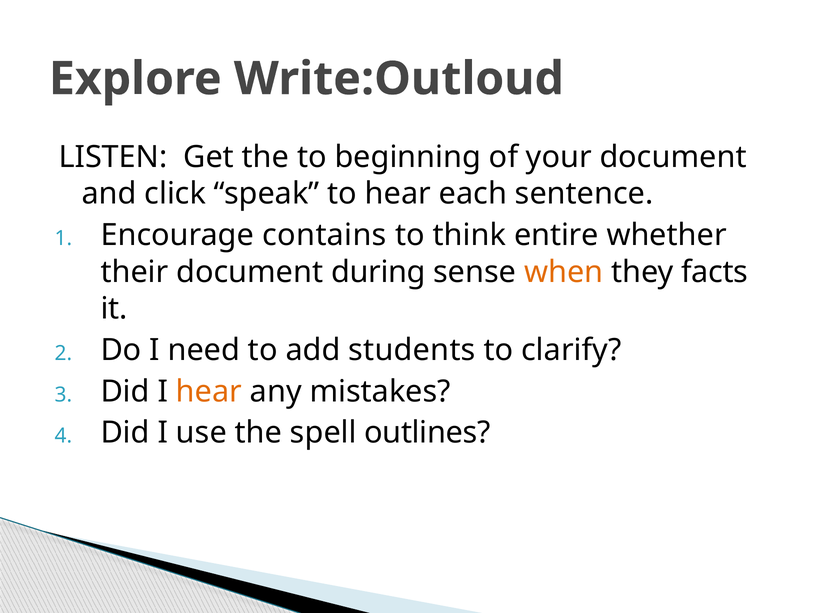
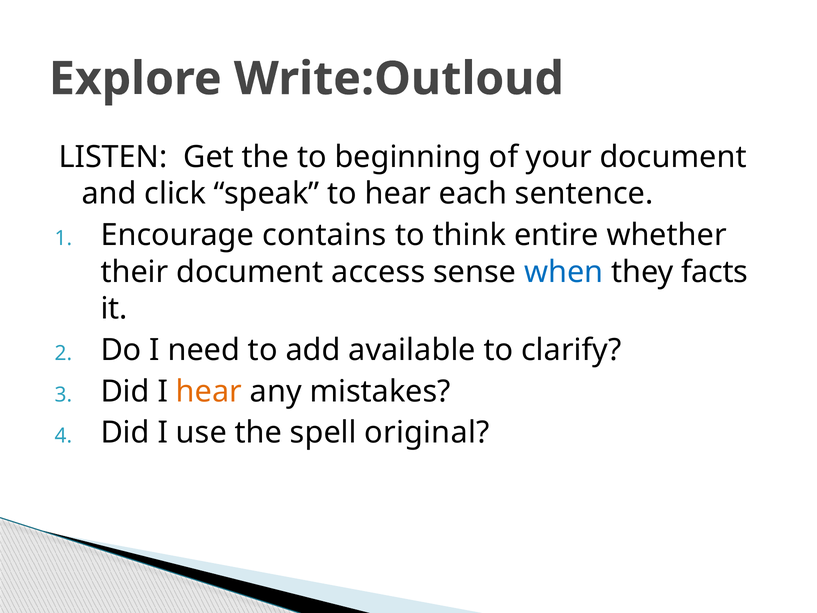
during: during -> access (378, 272)
when colour: orange -> blue (564, 272)
students: students -> available (412, 350)
outlines: outlines -> original (427, 433)
